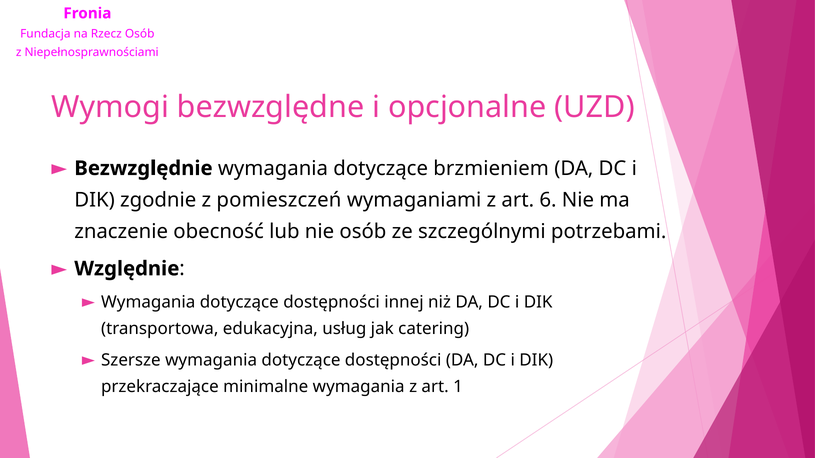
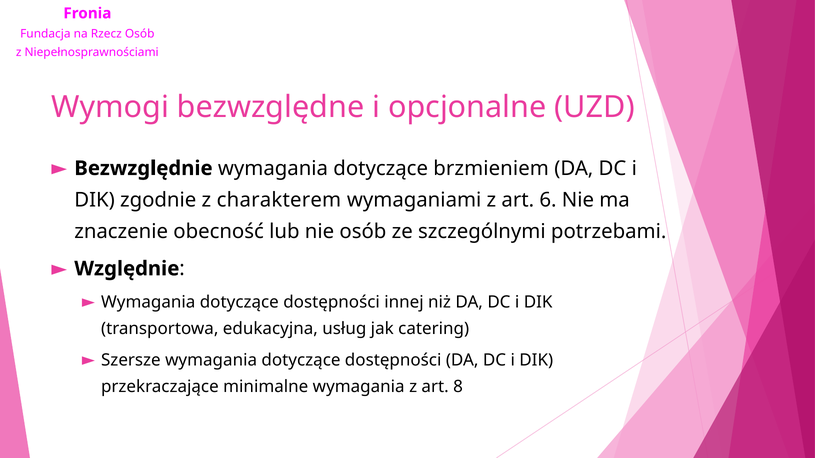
pomieszczeń: pomieszczeń -> charakterem (279, 200)
1: 1 -> 8 (458, 387)
